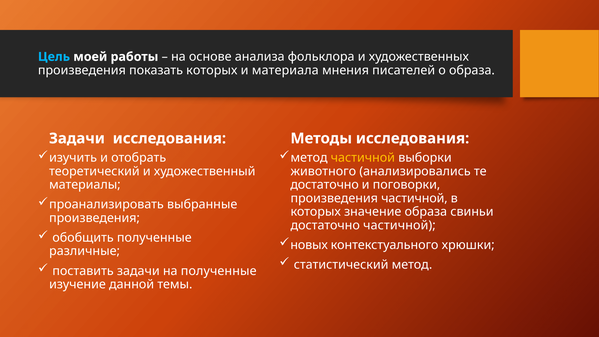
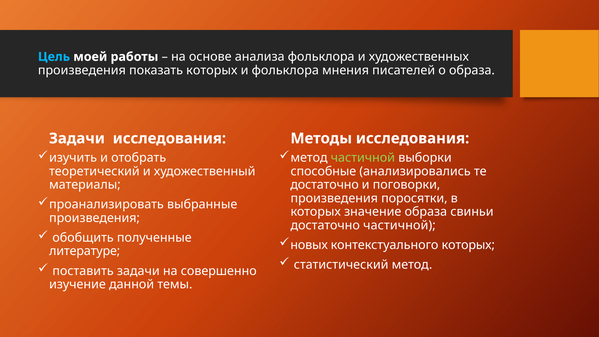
и материала: материала -> фольклора (285, 70)
частичной colour: yellow -> light green (363, 158)
животного: животного -> способные (323, 171)
произведения частичной: частичной -> поросятки (414, 198)
контекстуального хрюшки: хрюшки -> которых (468, 245)
различные: различные -> литературе (85, 251)
на полученные: полученные -> совершенно (219, 271)
